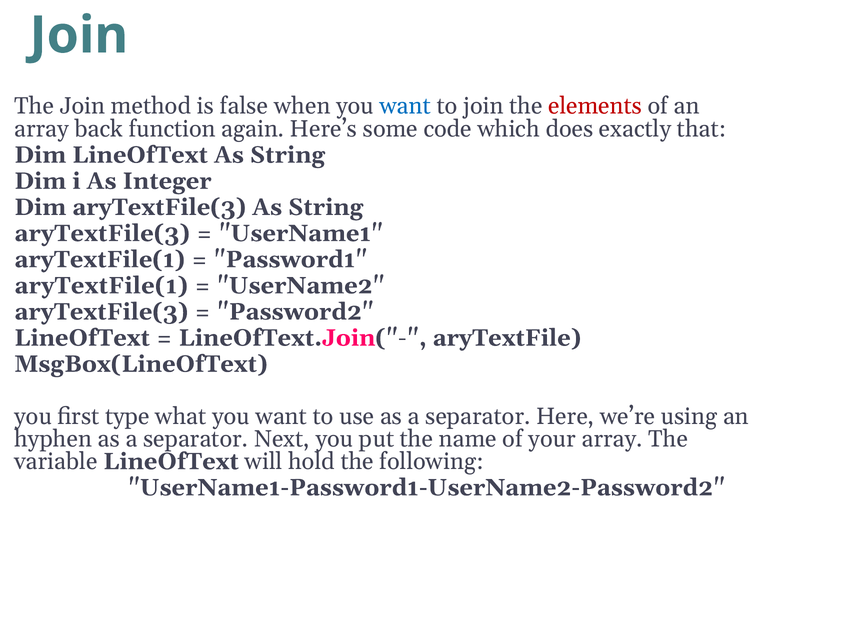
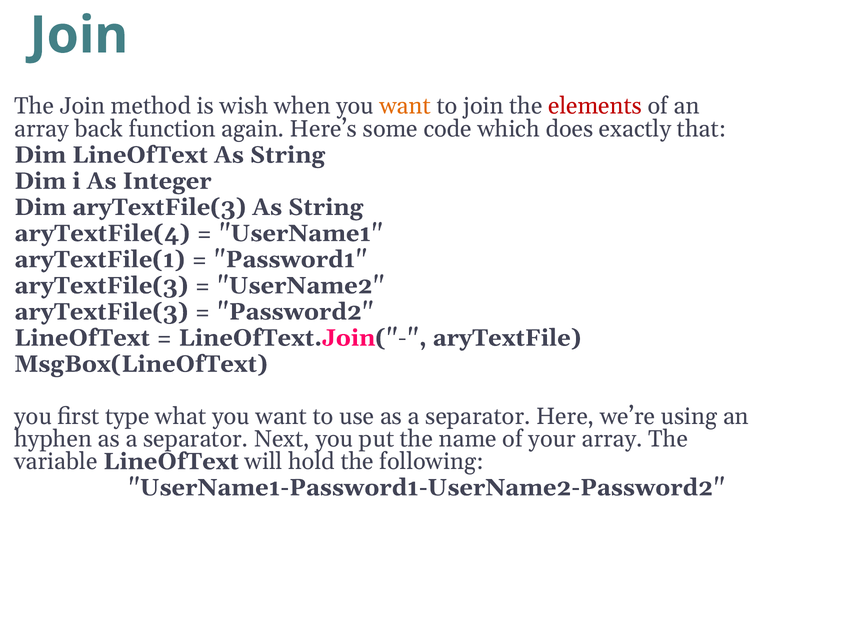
false: false -> wish (244, 106)
want colour: blue -> orange (405, 106)
aryTextFile(3: aryTextFile(3 -> aryTextFile(4 (102, 233)
aryTextFile(1: aryTextFile(1 -> aryTextFile(3 (101, 286)
